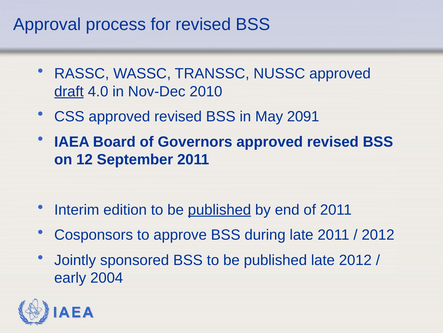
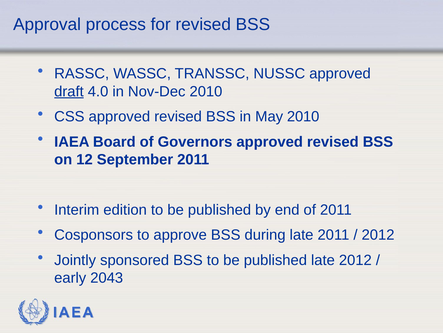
May 2091: 2091 -> 2010 (303, 116)
published underline: present -> none (220, 209)
2004: 2004 -> 2043 (107, 277)
